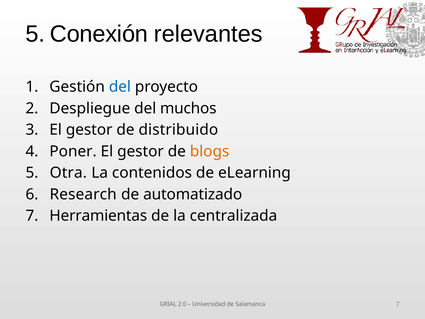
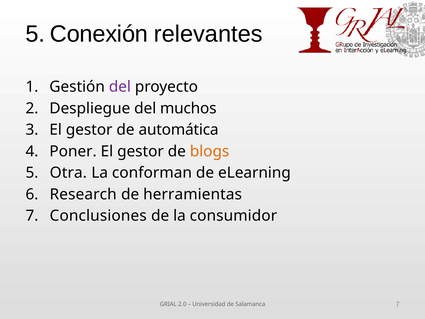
del colour: blue -> purple (120, 87)
distribuido: distribuido -> automática (179, 130)
contenidos: contenidos -> conforman (152, 173)
automatizado: automatizado -> herramientas (193, 194)
Herramientas: Herramientas -> Conclusiones (98, 216)
centralizada: centralizada -> consumidor (233, 216)
